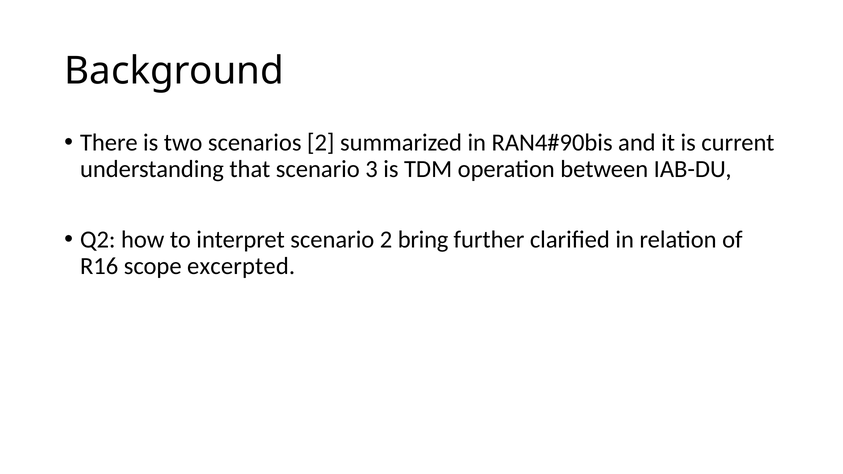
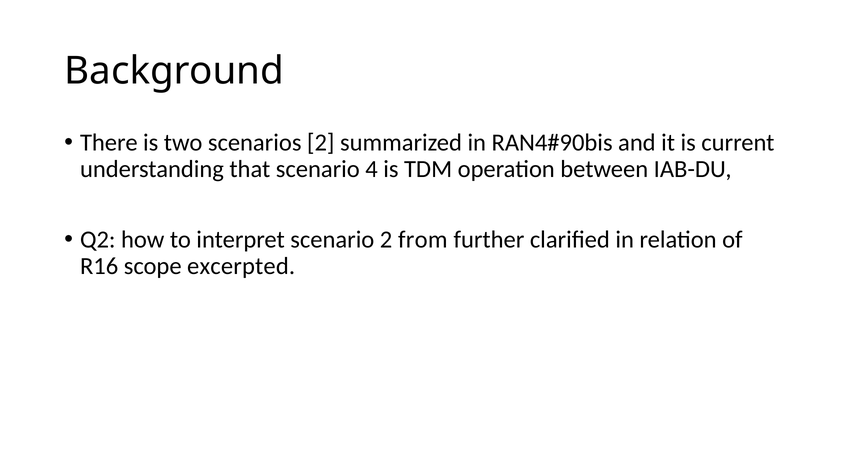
3: 3 -> 4 (372, 169)
bring: bring -> from (423, 240)
